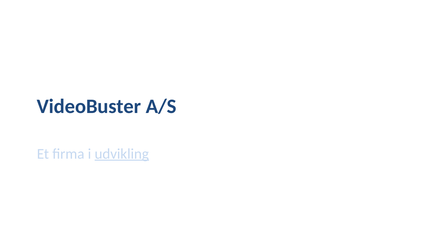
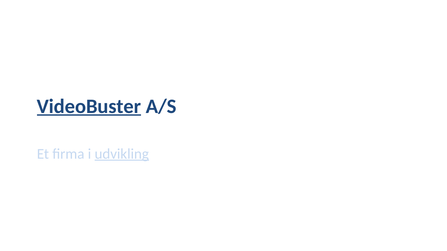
VideoBuster underline: none -> present (89, 106)
